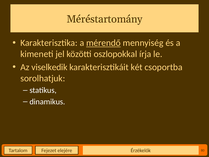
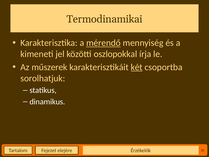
Méréstartomány: Méréstartomány -> Termodinamikai (104, 19)
viselkedik: viselkedik -> műszerek (49, 67)
két underline: none -> present (137, 67)
